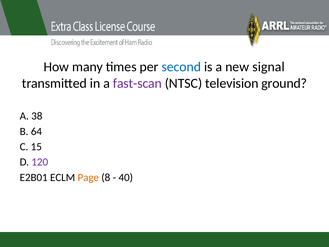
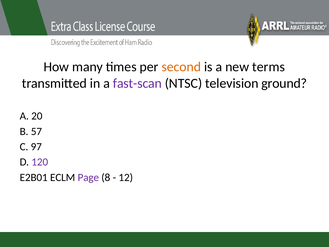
second colour: blue -> orange (181, 67)
signal: signal -> terms (269, 67)
38: 38 -> 20 (37, 116)
64: 64 -> 57 (36, 131)
15: 15 -> 97 (36, 147)
Page colour: orange -> purple (88, 177)
40: 40 -> 12 (126, 177)
